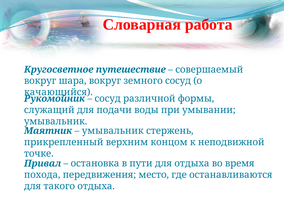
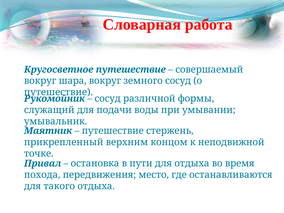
качающийся: качающийся -> путешествие (58, 92)
умывальник: умывальник -> путешествие (113, 131)
